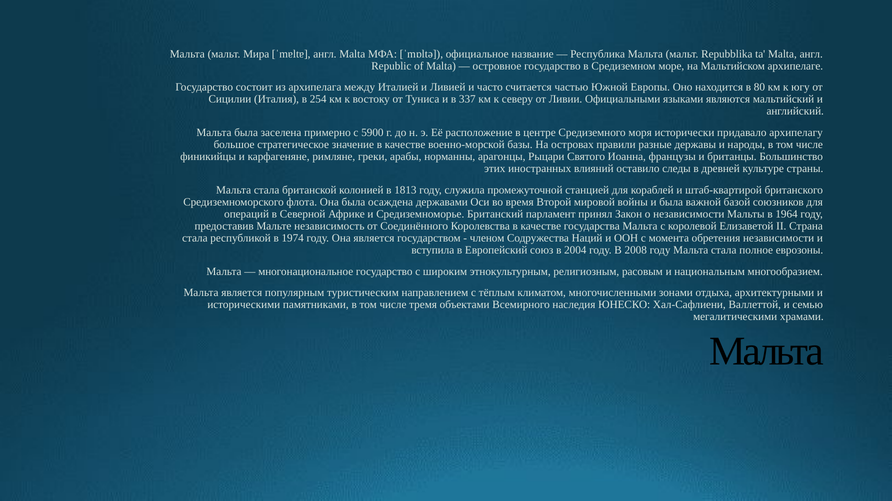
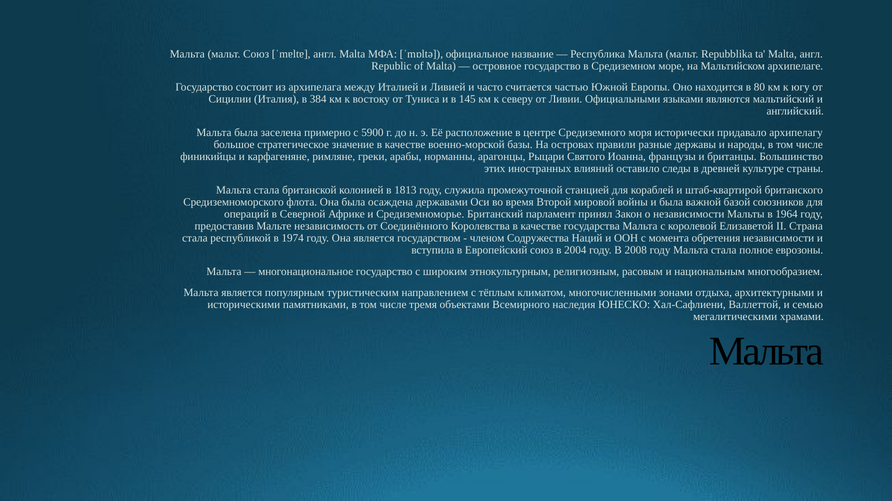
мальт Мира: Мира -> Союз (256, 54)
254: 254 -> 384 (318, 99)
337: 337 -> 145 (467, 99)
